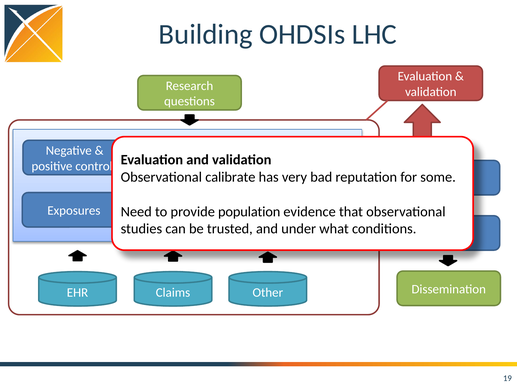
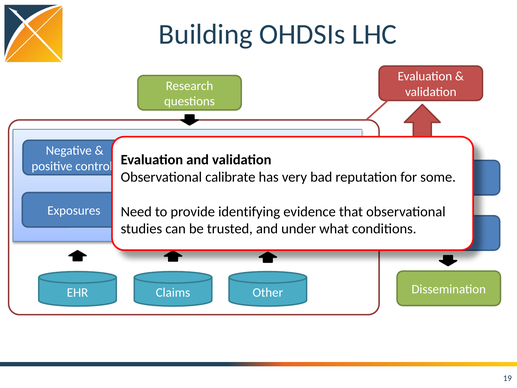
population: population -> identifying (249, 212)
